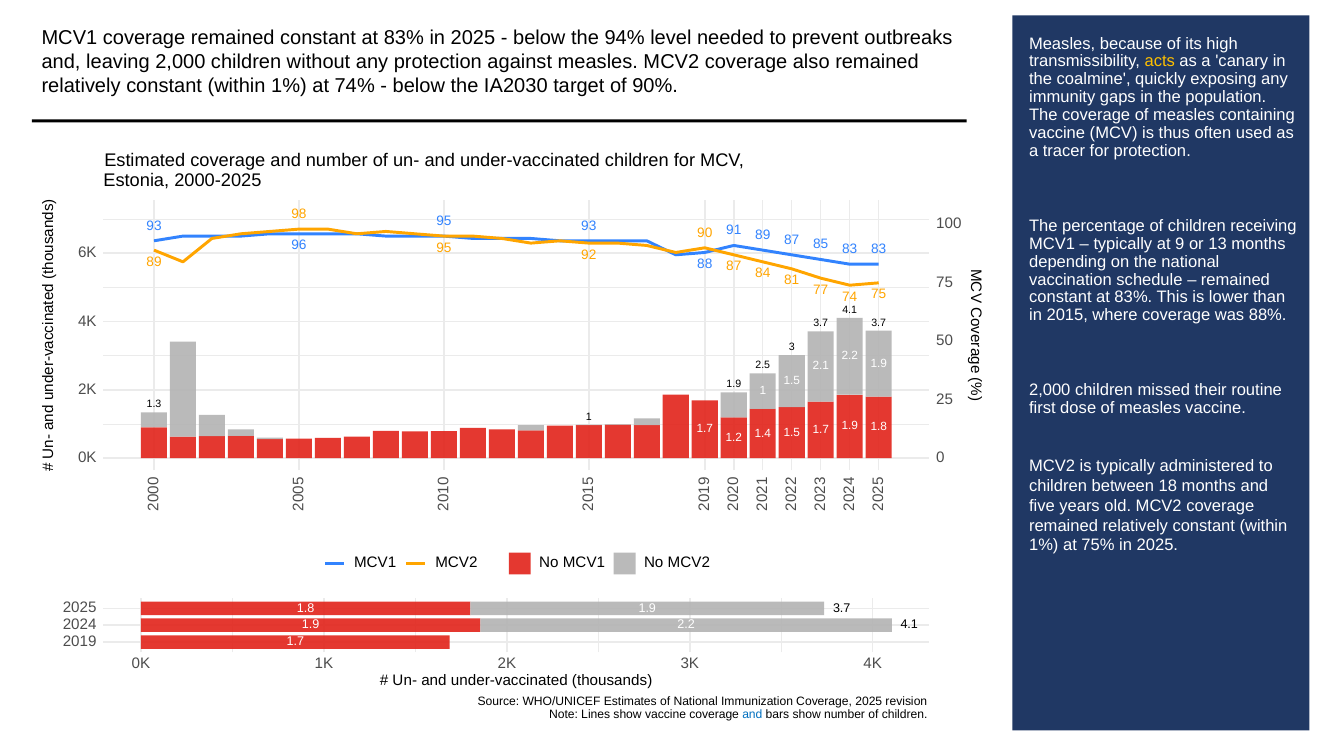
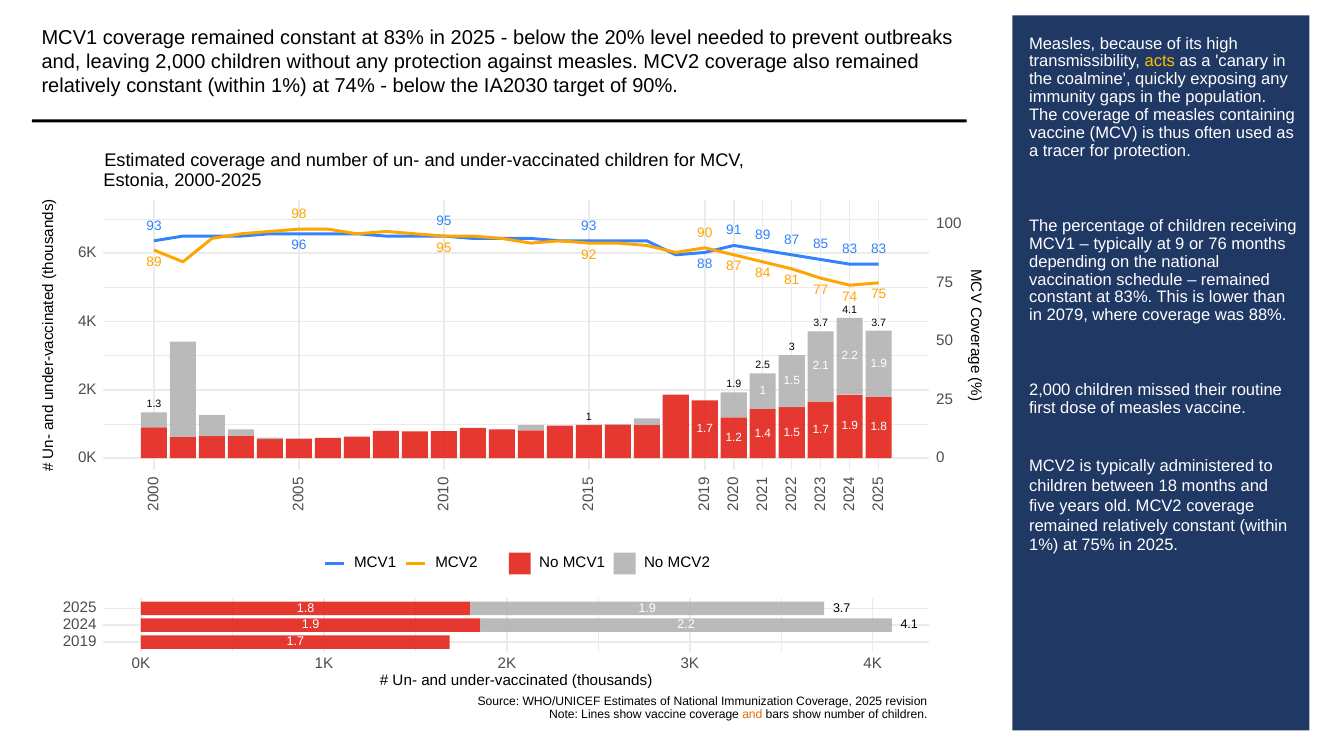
94%: 94% -> 20% (625, 38)
13: 13 -> 76 (1218, 244)
2015: 2015 -> 2079 (1067, 315)
and colour: blue -> orange (752, 714)
